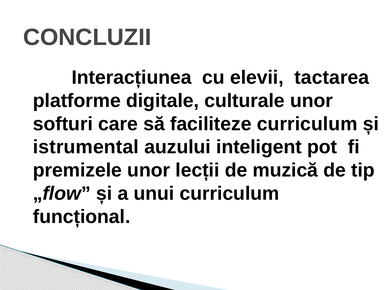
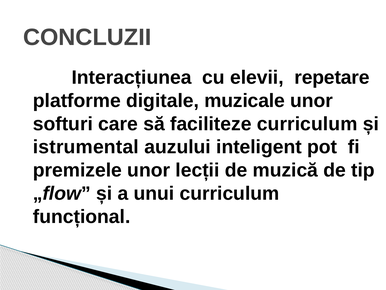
tactarea: tactarea -> repetare (332, 77)
culturale: culturale -> muzicale (245, 101)
